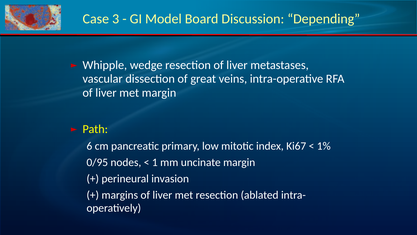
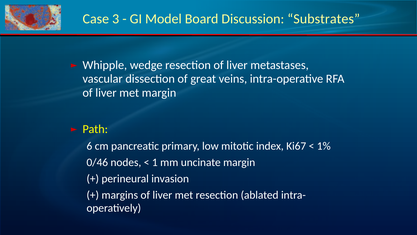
Depending: Depending -> Substrates (324, 19)
0/95: 0/95 -> 0/46 (97, 162)
